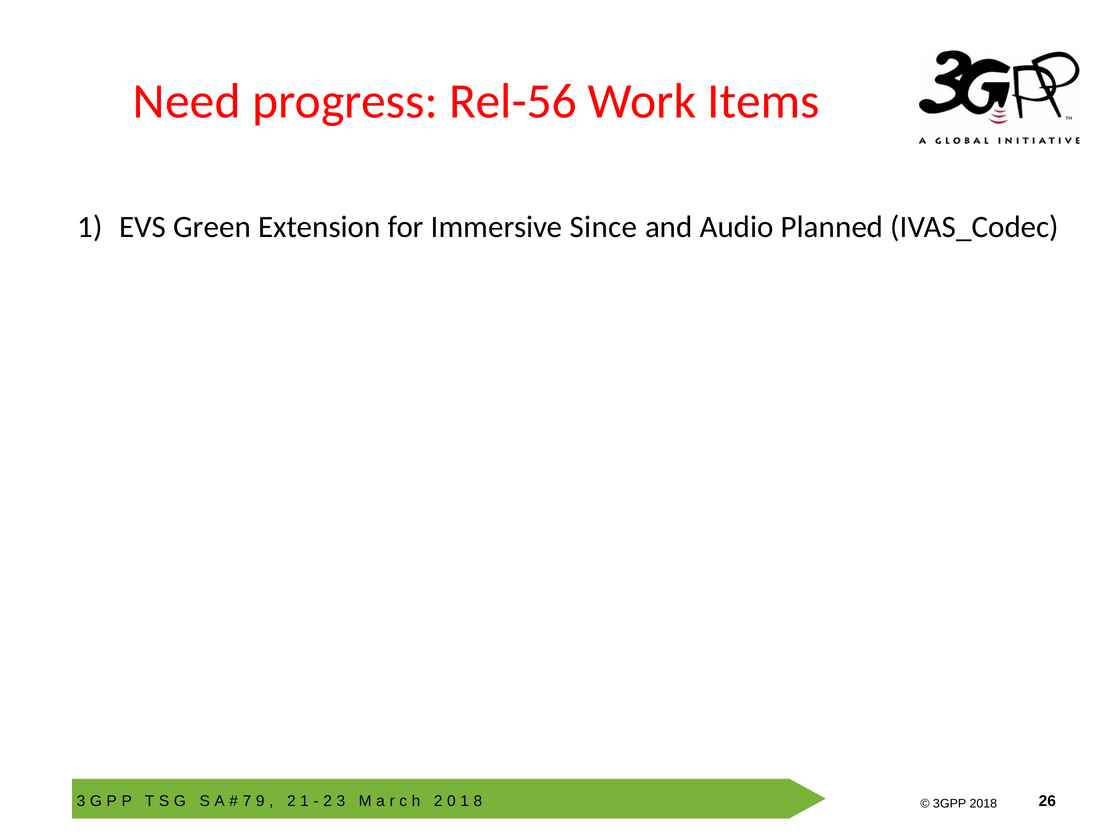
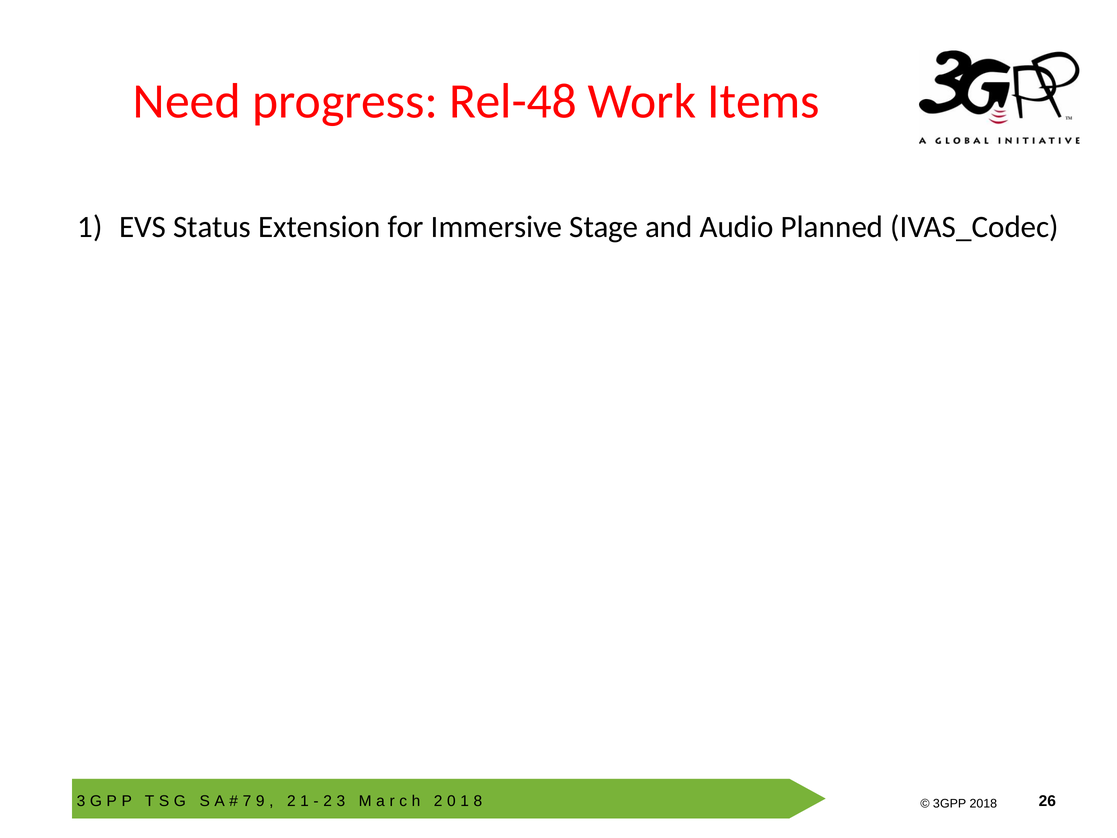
Rel-56: Rel-56 -> Rel-48 (513, 101)
Green: Green -> Status (212, 227)
Since: Since -> Stage (604, 227)
